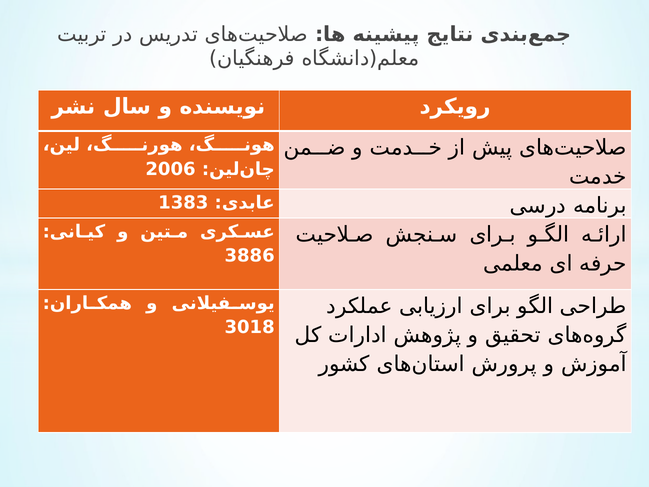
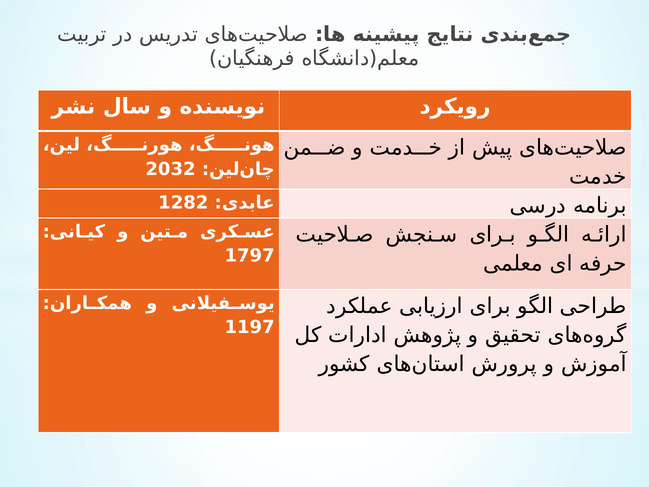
2006: 2006 -> 2032 (171, 169)
1383: 1383 -> 1282 (183, 203)
3886: 3886 -> 1797 (250, 256)
3018: 3018 -> 1197 (250, 327)
